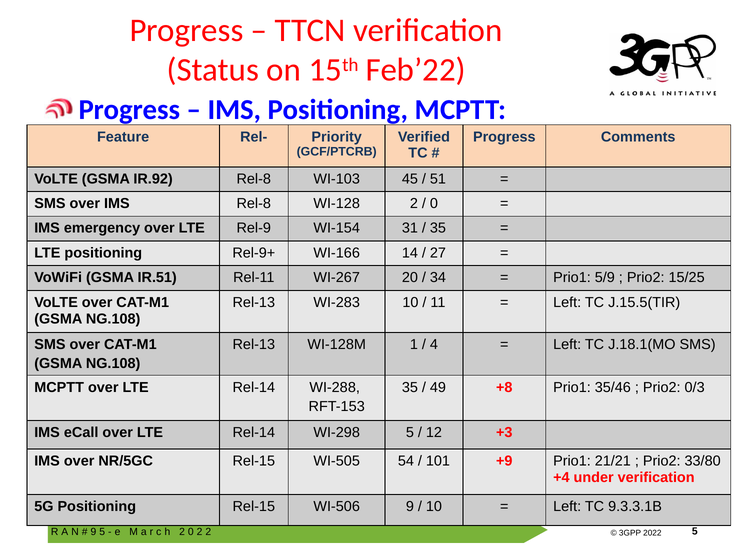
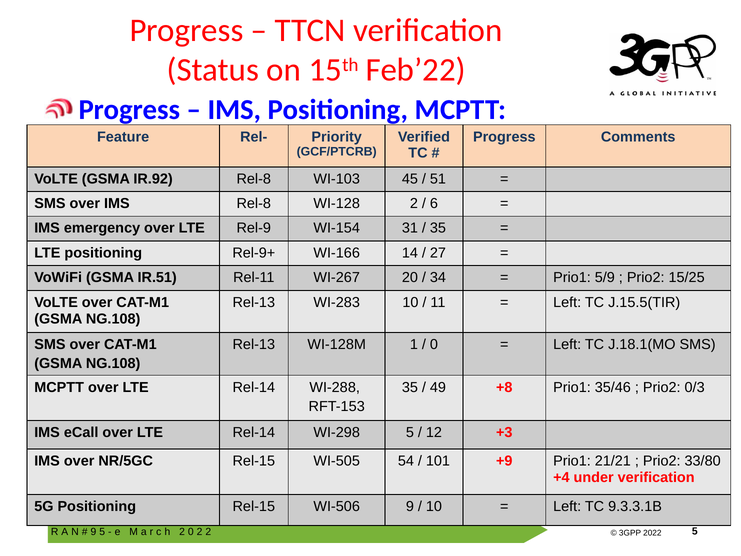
0: 0 -> 6 (434, 203)
4: 4 -> 0 (434, 344)
